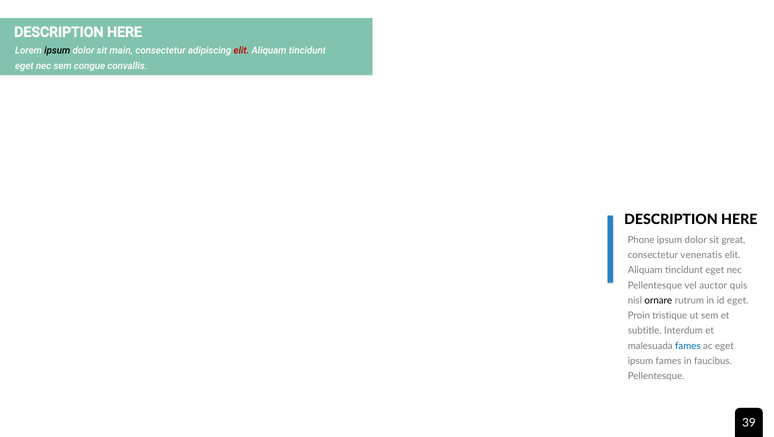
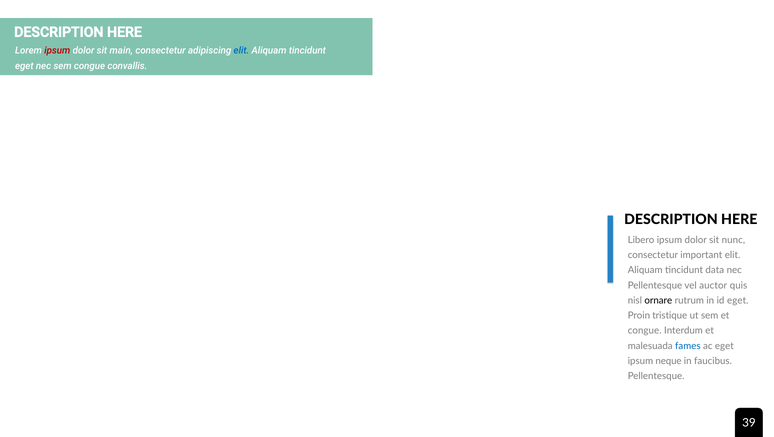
ipsum colour: black -> red (57, 51)
elit colour: red -> blue (241, 51)
Phone: Phone -> Libero (641, 240)
great: great -> nunc (733, 240)
venenatis: venenatis -> important (701, 255)
eget: eget -> data (715, 270)
subtitle: subtitle -> congue (645, 330)
ipsum fames: fames -> neque (669, 361)
